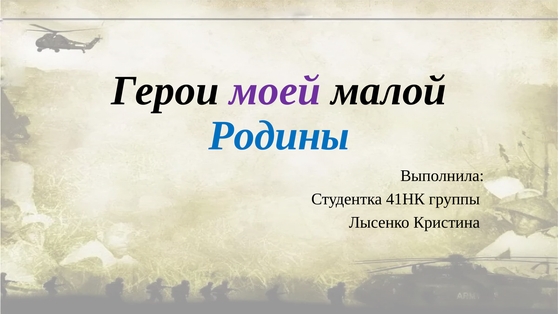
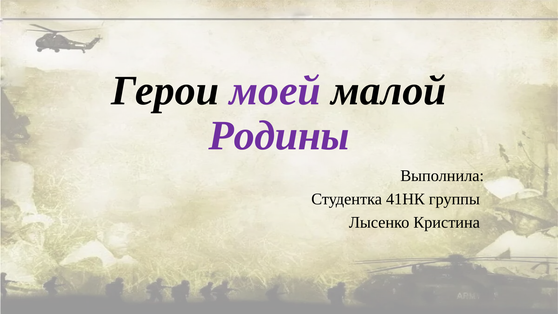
Родины colour: blue -> purple (279, 136)
